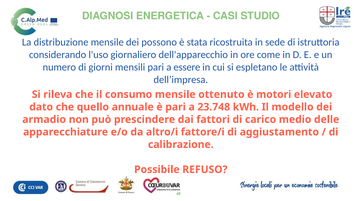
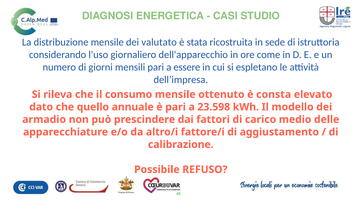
possono: possono -> valutato (159, 42)
motori: motori -> consta (274, 94)
23.748: 23.748 -> 23.598 (214, 107)
